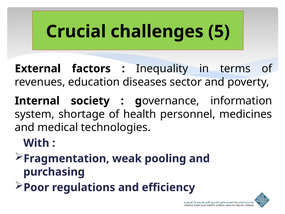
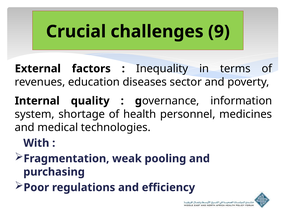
5: 5 -> 9 (219, 32)
society: society -> quality (90, 101)
